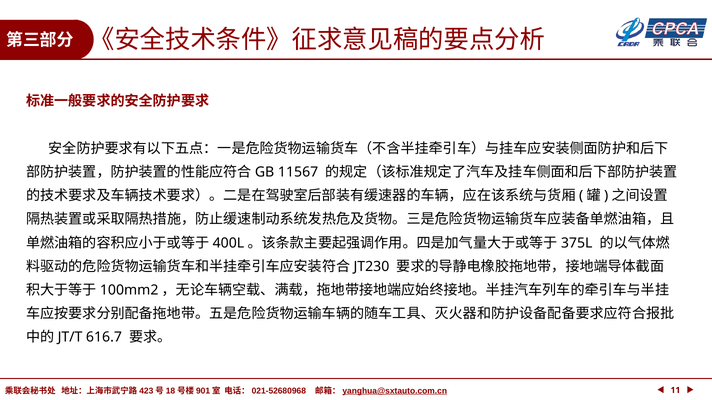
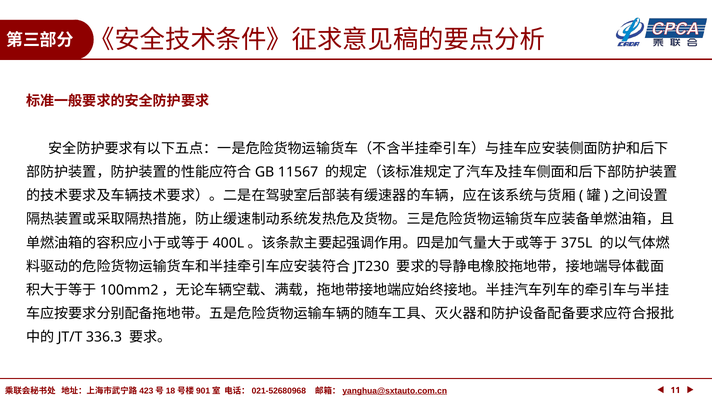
616.7: 616.7 -> 336.3 (104, 338)
